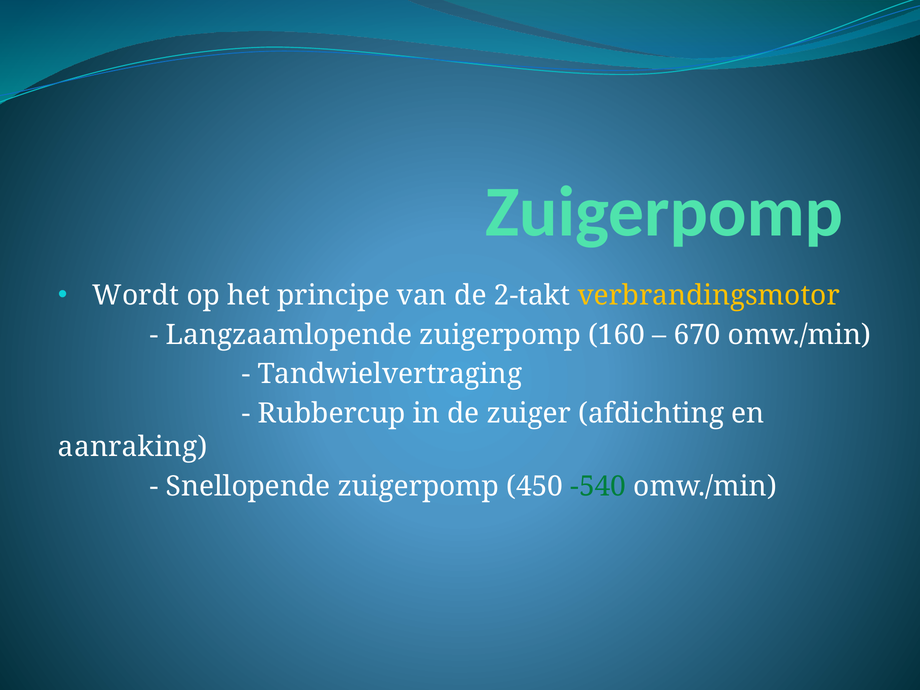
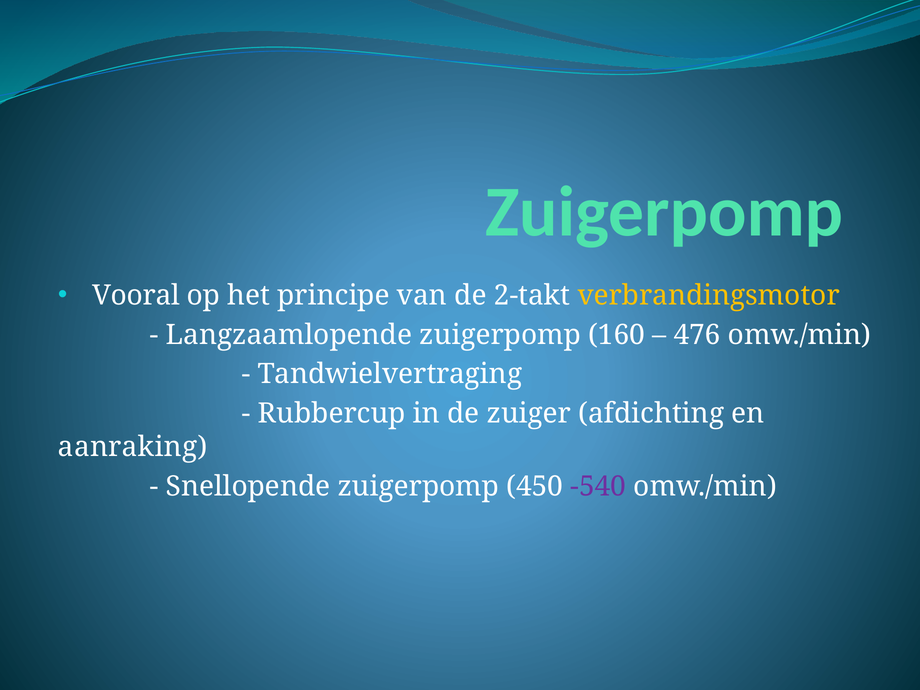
Wordt: Wordt -> Vooral (136, 295)
670: 670 -> 476 (697, 335)
-540 colour: green -> purple (598, 486)
